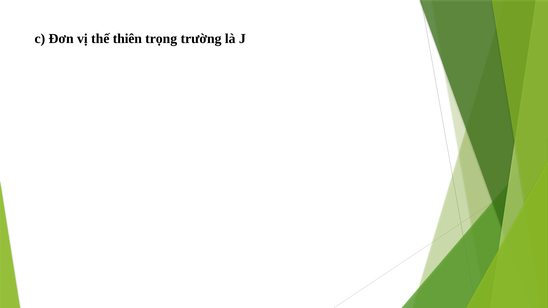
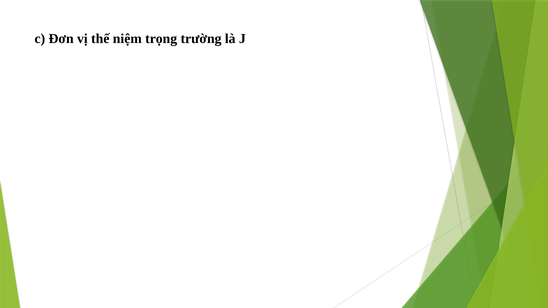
thiên: thiên -> niệm (127, 39)
